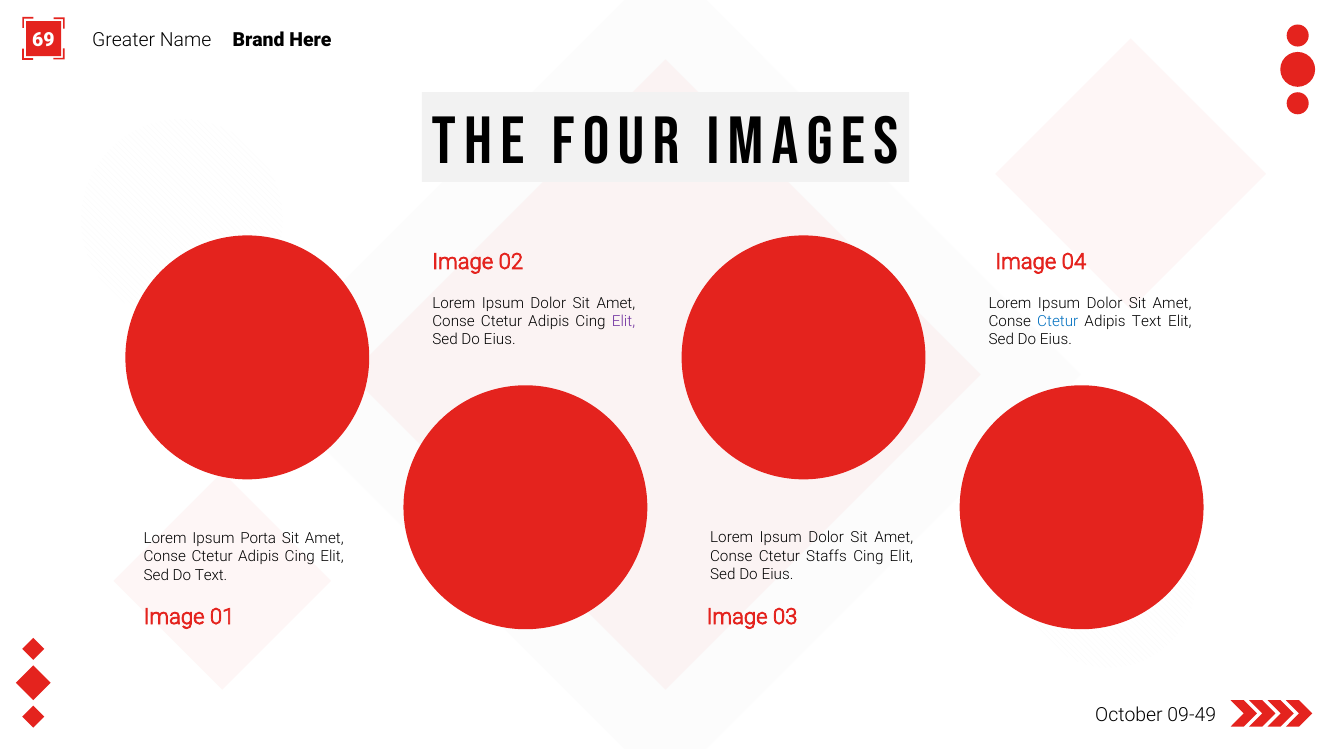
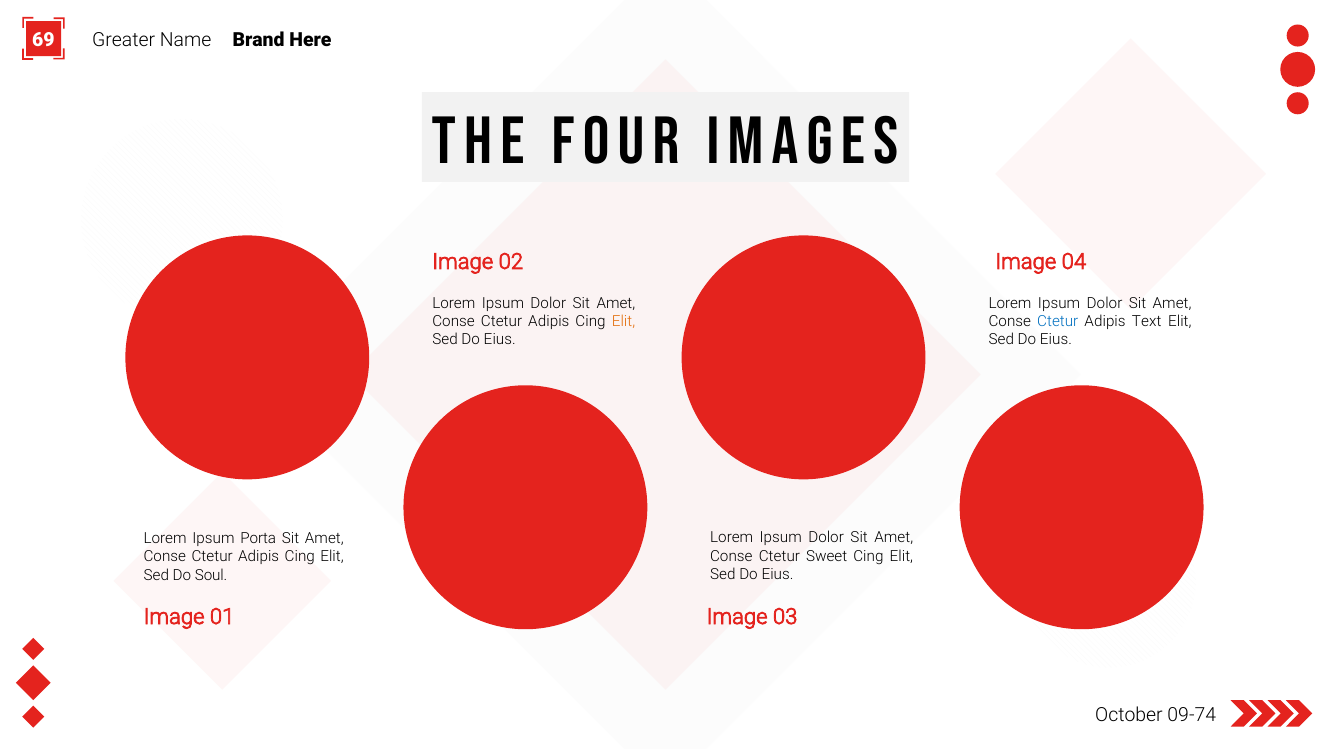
Elit colour: purple -> orange (624, 321)
Staffs: Staffs -> Sweet (827, 556)
Do Text: Text -> Soul (211, 575)
09-49: 09-49 -> 09-74 (1192, 715)
